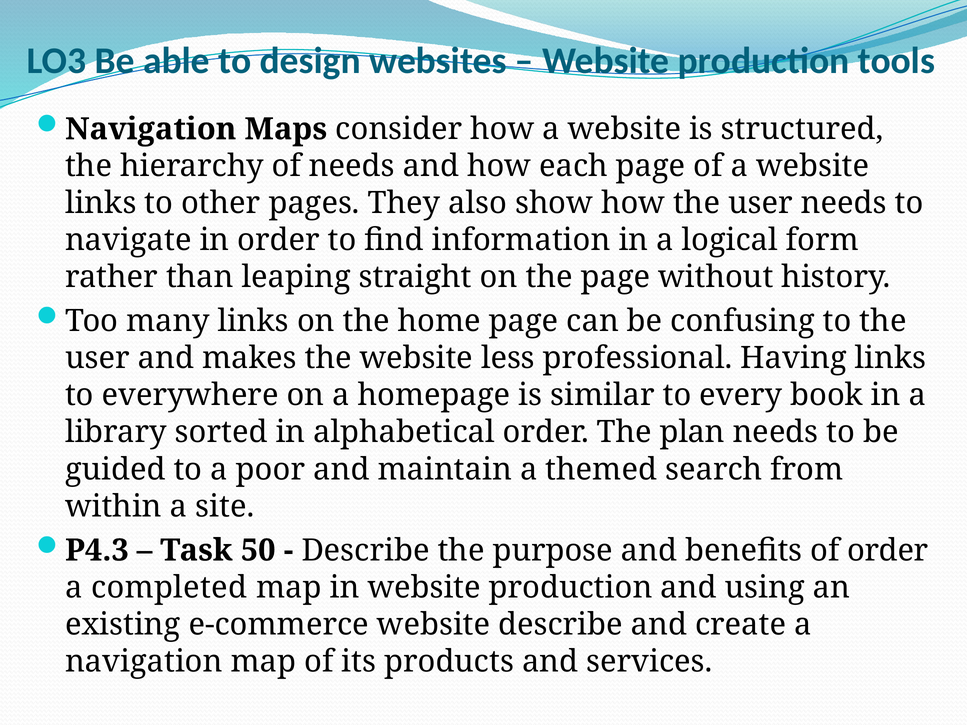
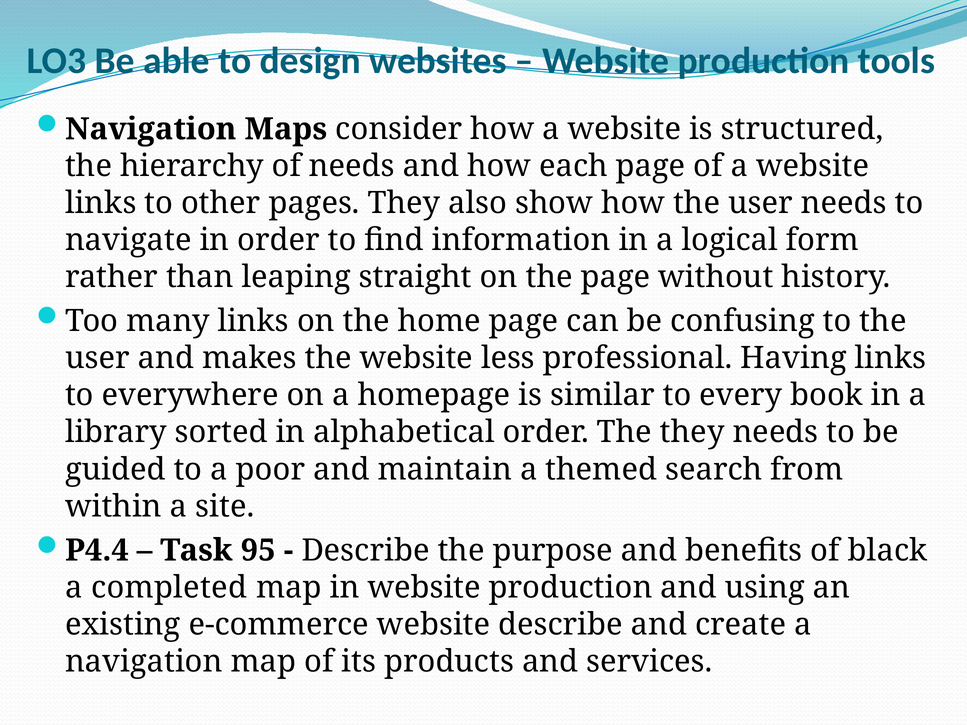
The plan: plan -> they (692, 432)
P4.3: P4.3 -> P4.4 (97, 551)
50: 50 -> 95 (258, 551)
of order: order -> black (888, 551)
